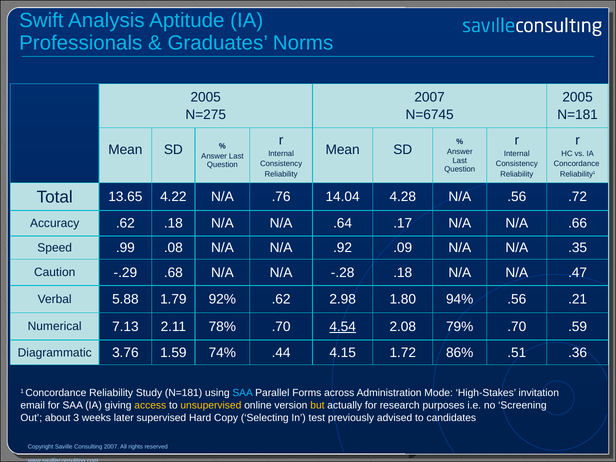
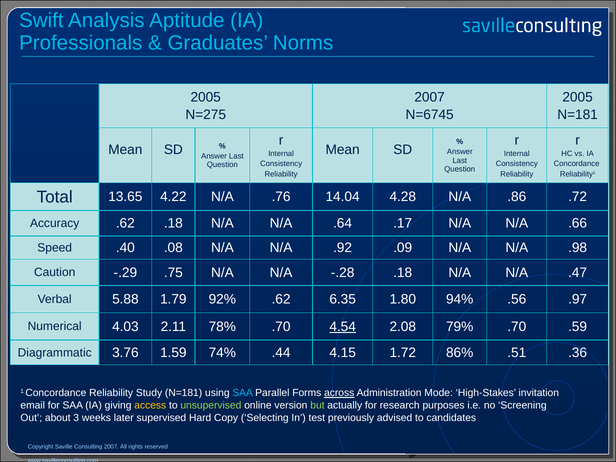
N/A .56: .56 -> .86 (517, 197)
.99: .99 -> .40 (125, 248)
.35: .35 -> .98 (578, 248)
.68: .68 -> .75 (173, 273)
2.98: 2.98 -> 6.35 (343, 299)
.21: .21 -> .97 (578, 299)
7.13: 7.13 -> 4.03 (125, 327)
across underline: none -> present (339, 393)
unsupervised colour: yellow -> light green (211, 405)
but colour: yellow -> light green (317, 405)
